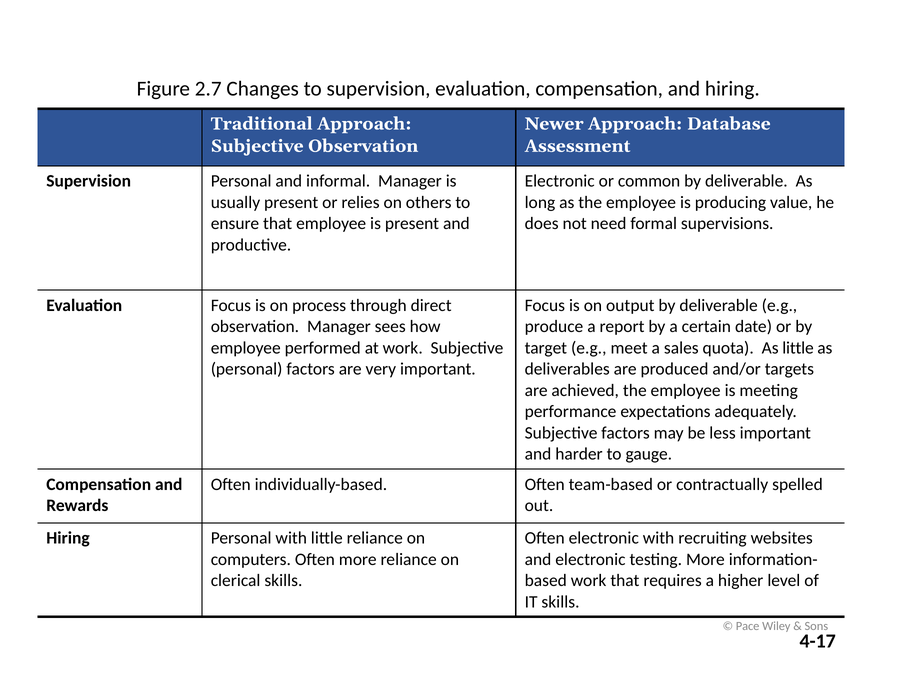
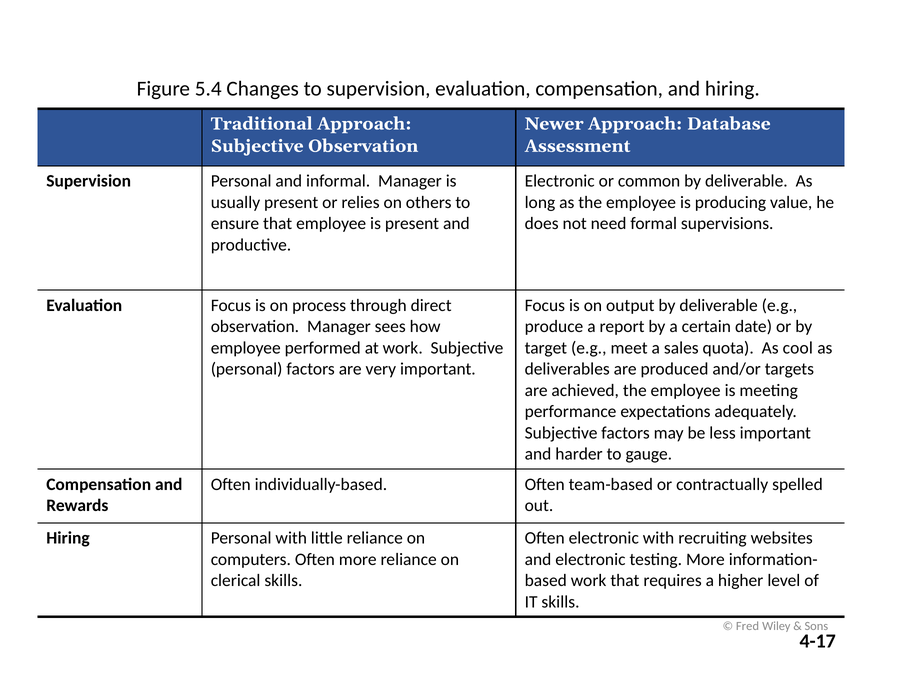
2.7: 2.7 -> 5.4 (208, 88)
As little: little -> cool (798, 348)
Pace: Pace -> Fred (747, 626)
